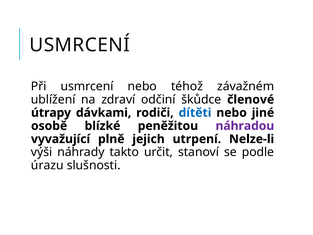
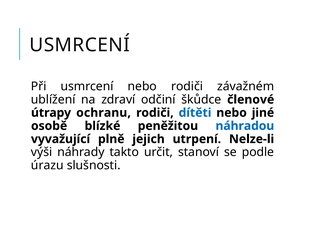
nebo téhož: téhož -> rodiči (187, 86)
dávkami: dávkami -> ochranu (104, 113)
náhradou colour: purple -> blue (245, 126)
